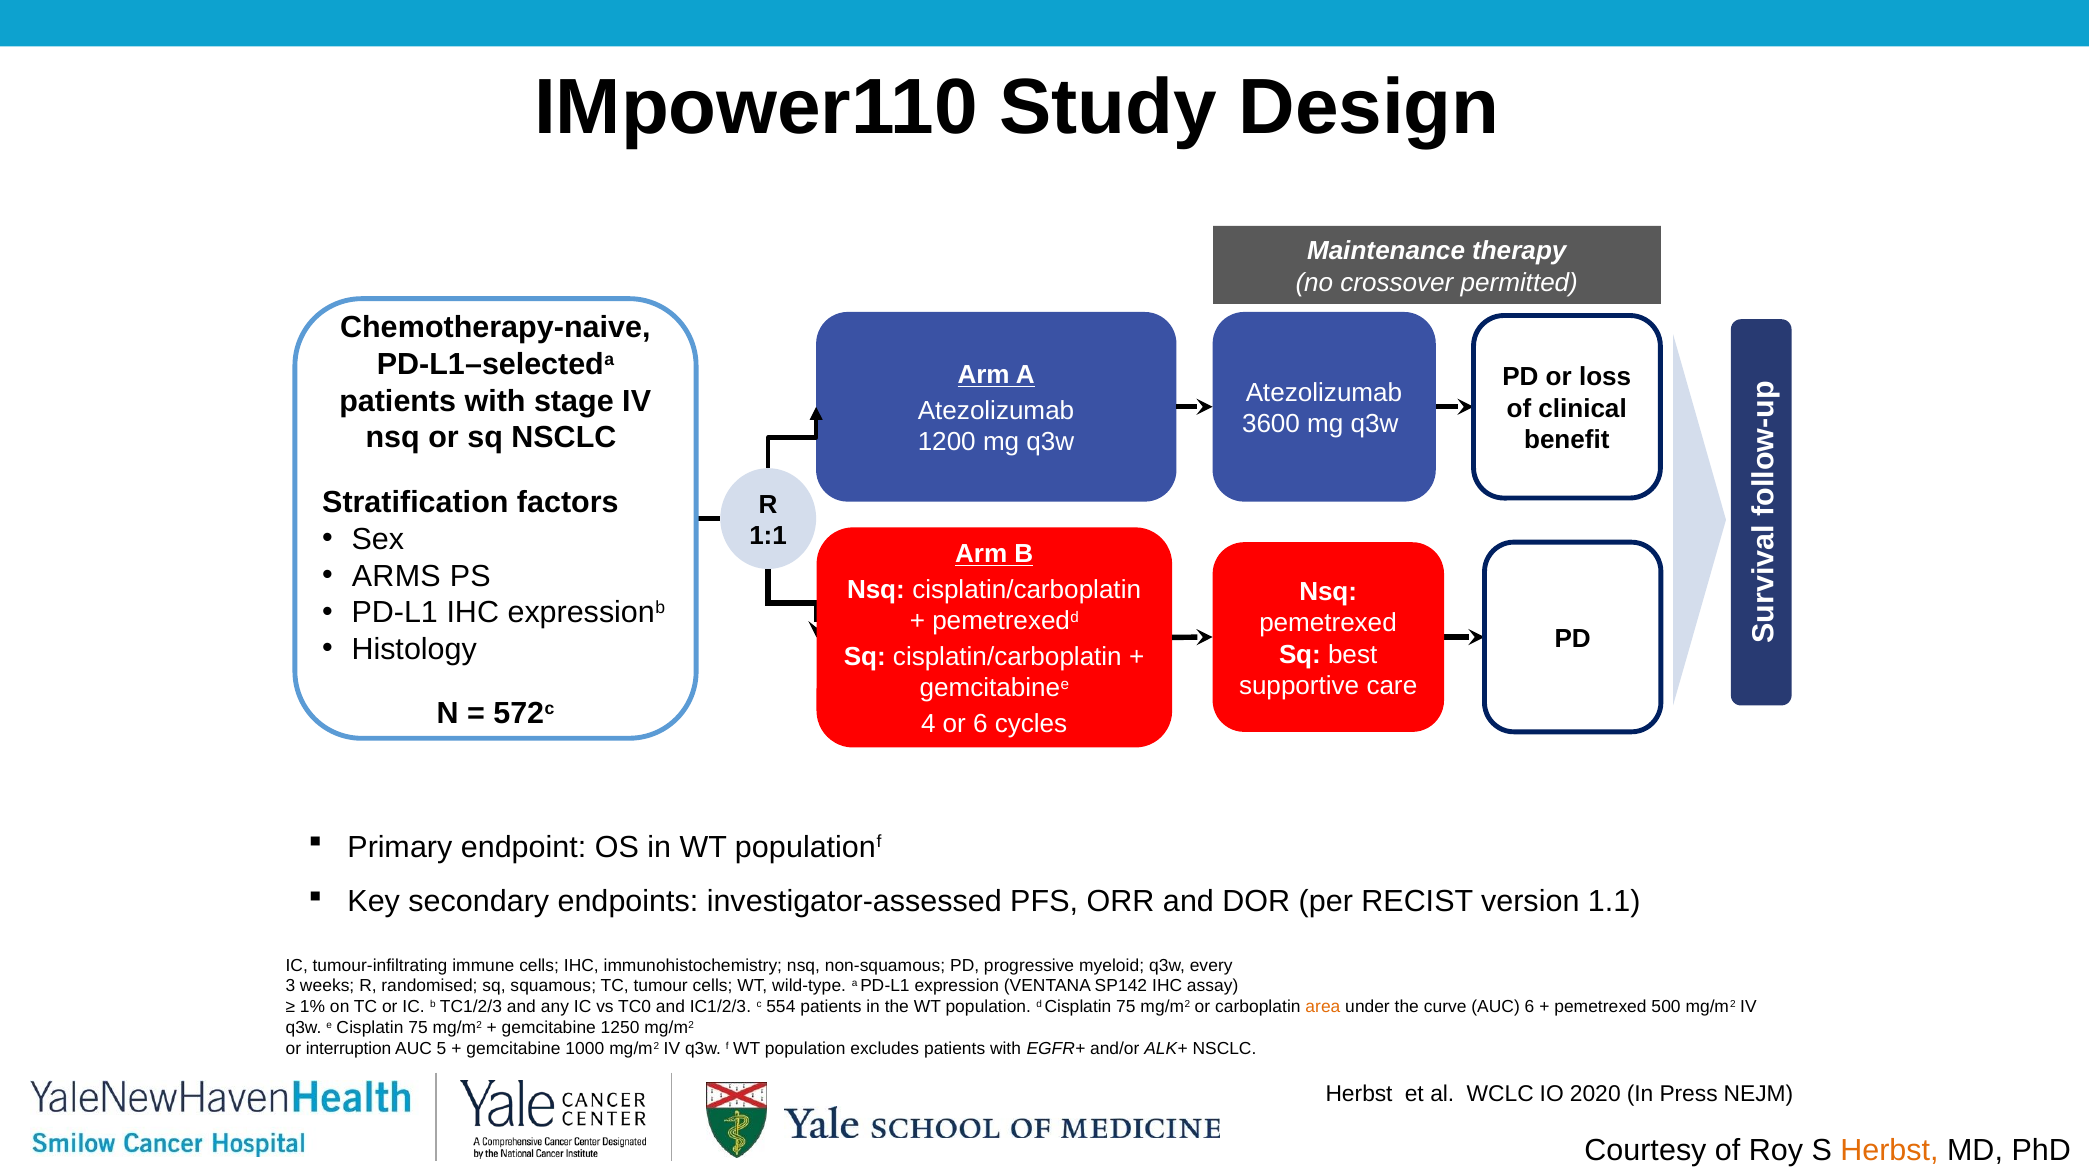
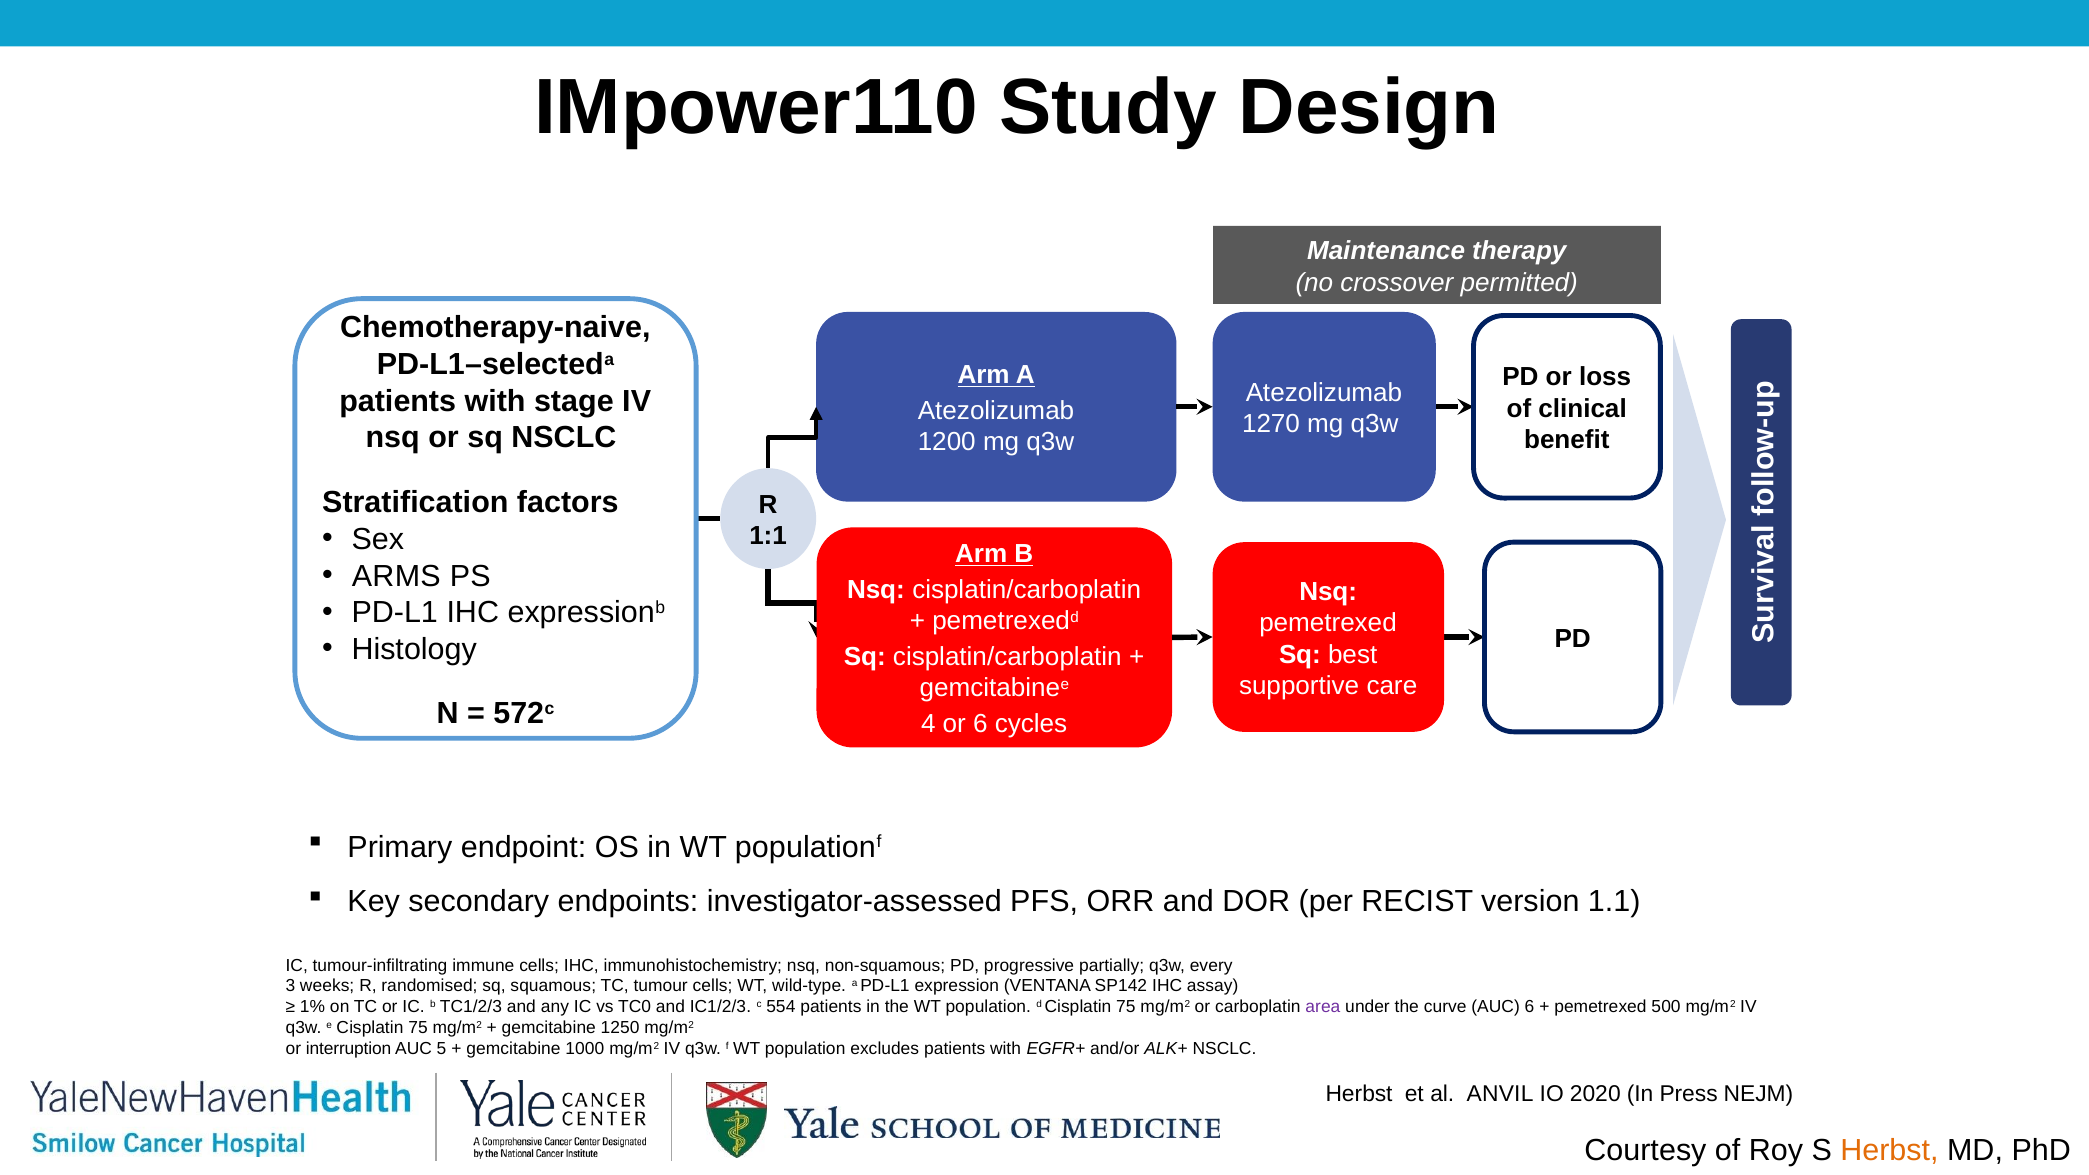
3600: 3600 -> 1270 (1271, 424)
myeloid: myeloid -> partially (1112, 965)
area colour: orange -> purple (1323, 1007)
WCLC: WCLC -> ANVIL (1500, 1094)
